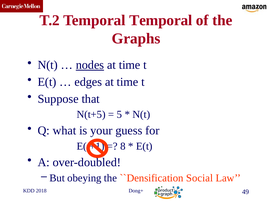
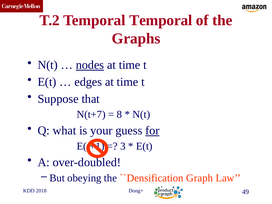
N(t+5: N(t+5 -> N(t+7 (91, 114)
5: 5 -> 8 (119, 114)
for underline: none -> present (152, 131)
8: 8 -> 3 (123, 146)
Social: Social -> Graph (199, 178)
